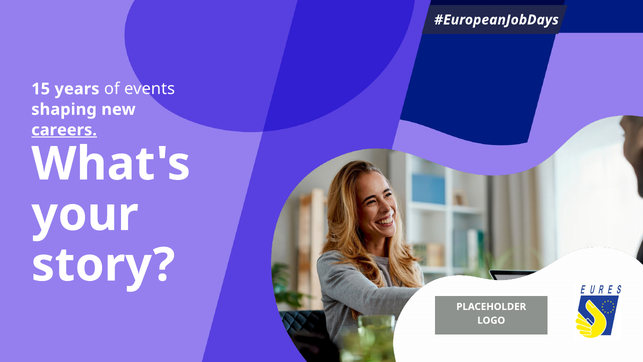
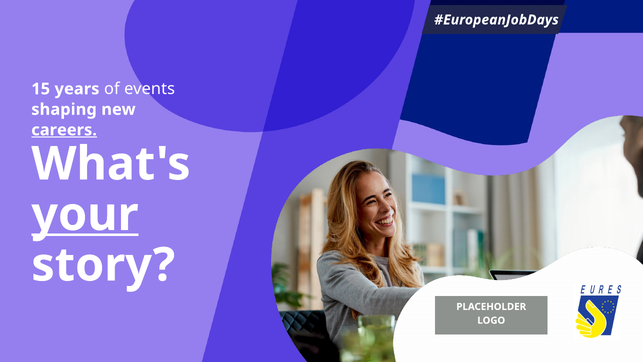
your underline: none -> present (85, 214)
